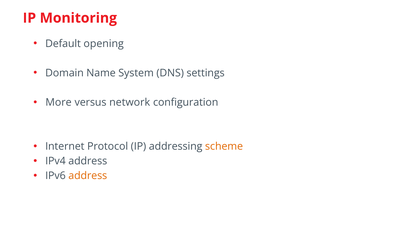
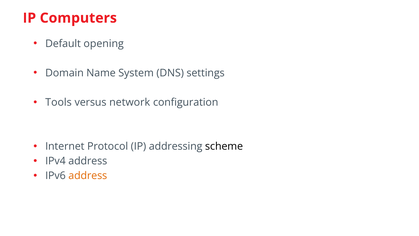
Monitoring: Monitoring -> Computers (78, 18)
More: More -> Tools (59, 102)
scheme colour: orange -> black (224, 146)
